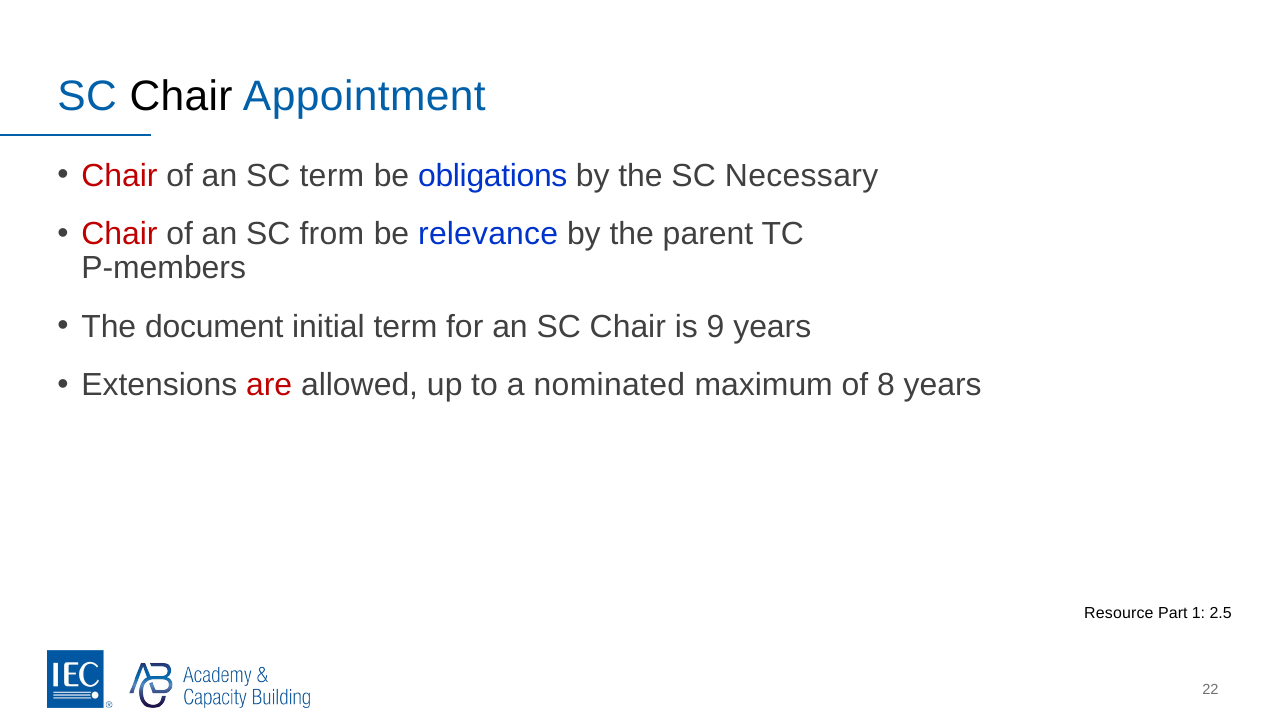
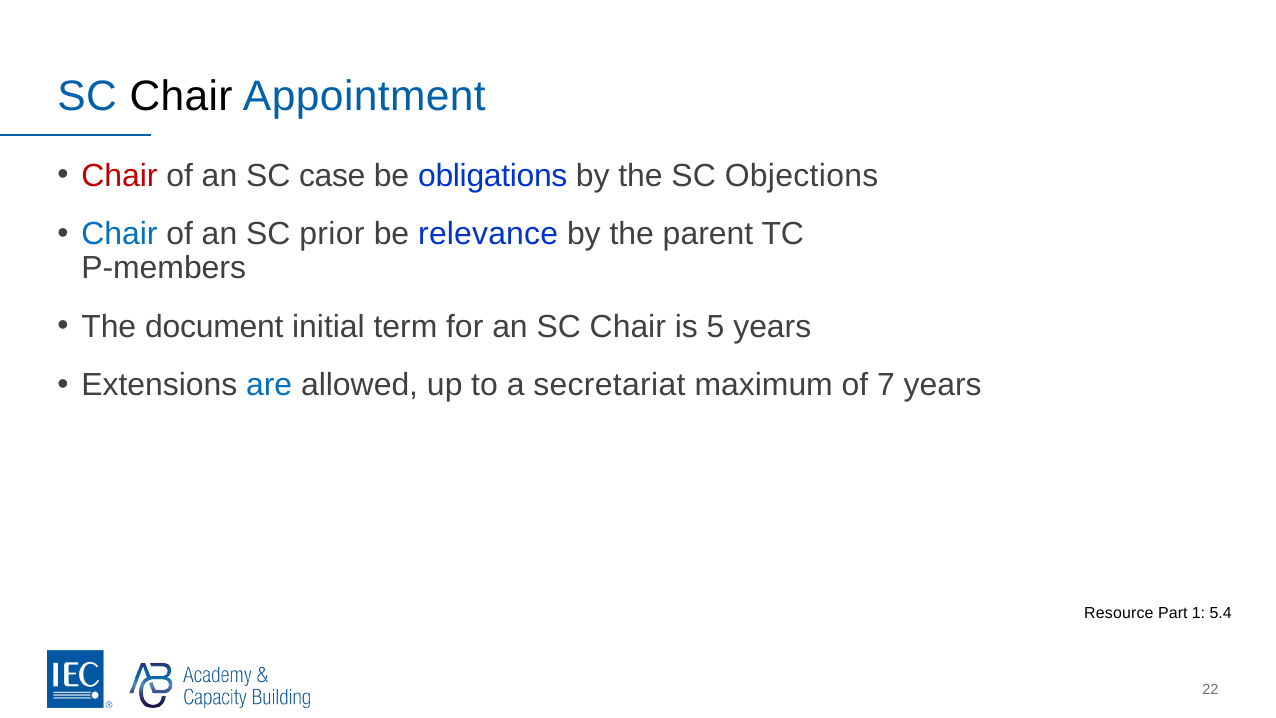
SC term: term -> case (332, 175)
Necessary: Necessary -> Objections (802, 175)
Chair colour: red -> blue (119, 234)
from: from -> prior (332, 234)
9: 9 -> 5 (716, 327)
are colour: red -> blue (269, 385)
nominated: nominated -> secretariat (609, 385)
8: 8 -> 7 (886, 385)
2.5: 2.5 -> 5.4 (1221, 613)
